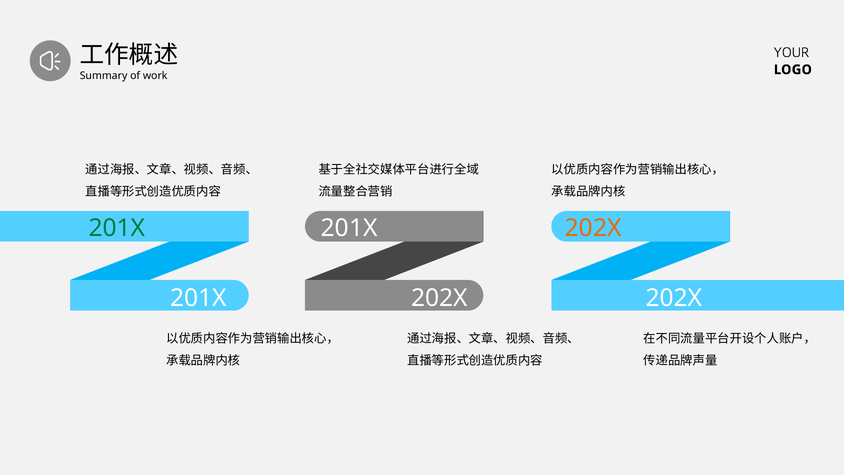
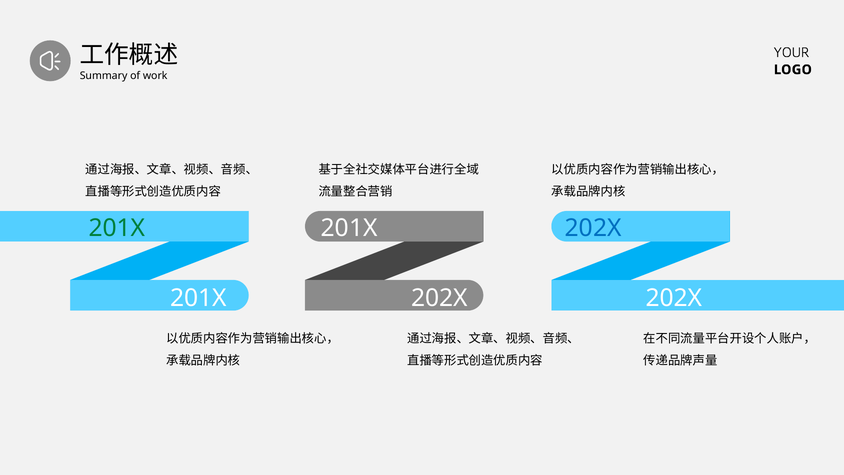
202X colour: orange -> blue (593, 228)
